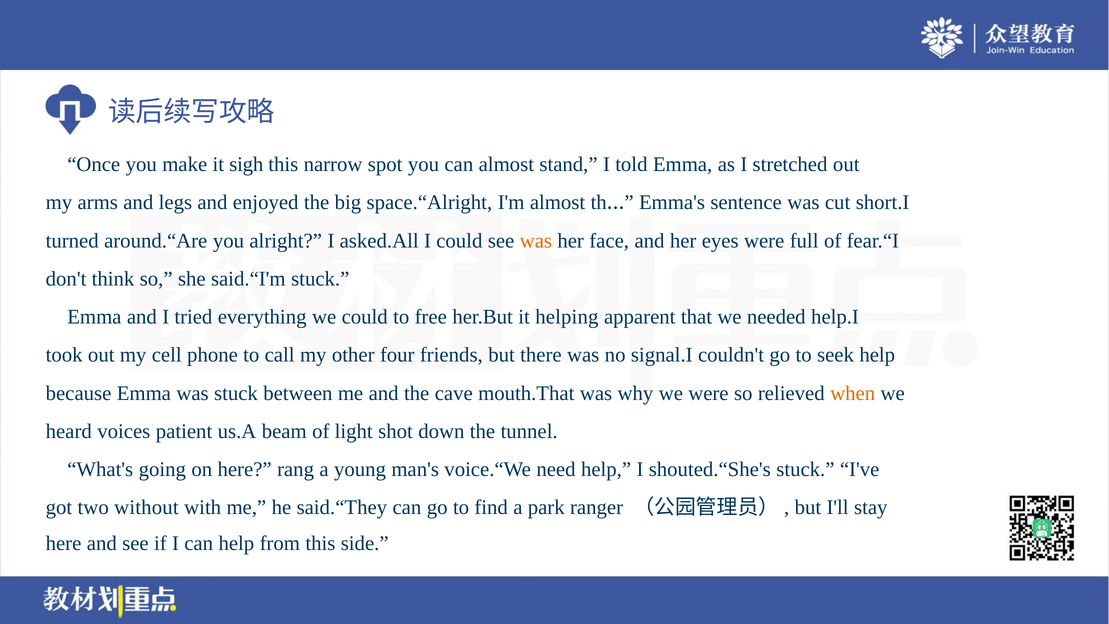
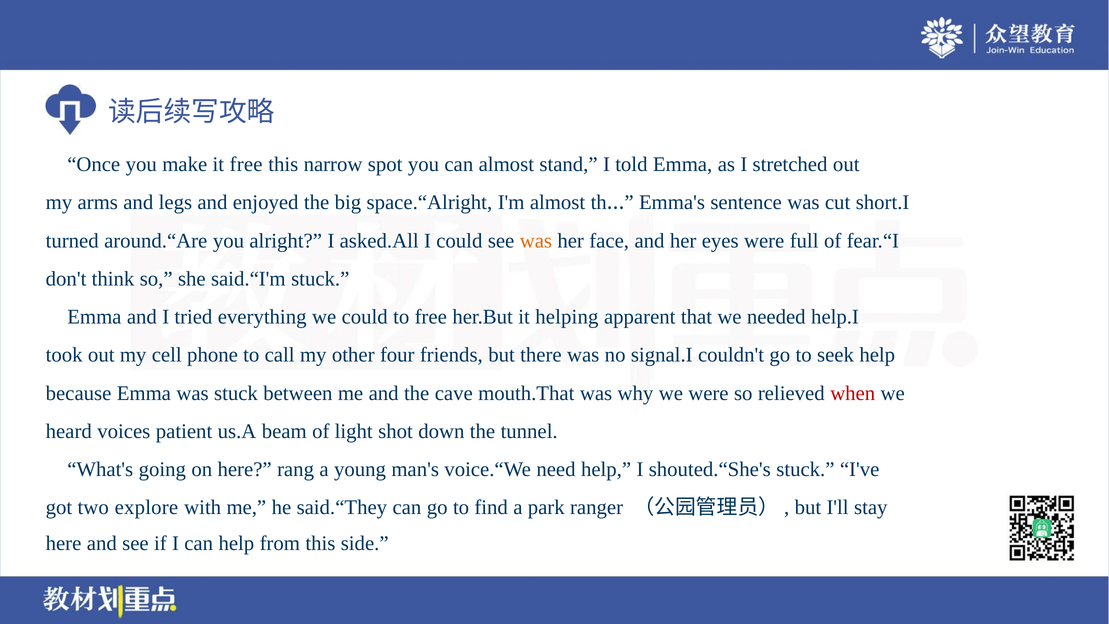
it sigh: sigh -> free (246, 164)
when colour: orange -> red (853, 393)
without: without -> explore (146, 507)
